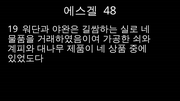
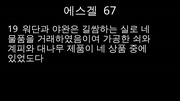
48: 48 -> 67 (110, 11)
